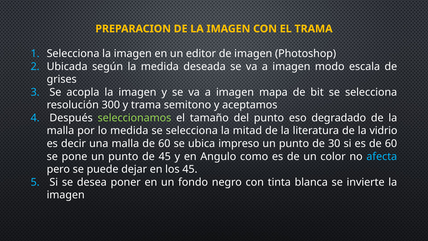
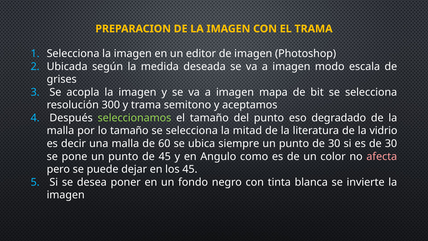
lo medida: medida -> tamaño (129, 131)
impreso: impreso -> siempre (239, 143)
es de 60: 60 -> 30 (391, 143)
afecta colour: light blue -> pink (382, 156)
